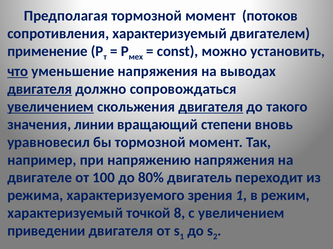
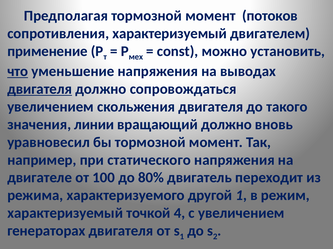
увеличением underline: present -> none (51, 107)
двигателя underline: present -> none (211, 107)
вращающий степени: степени -> должно (226, 125)
напряжению: напряжению -> статического (149, 160)
зрения: зрения -> другой (210, 196)
8: 8 -> 4 (179, 214)
приведении: приведении -> генераторах (46, 231)
